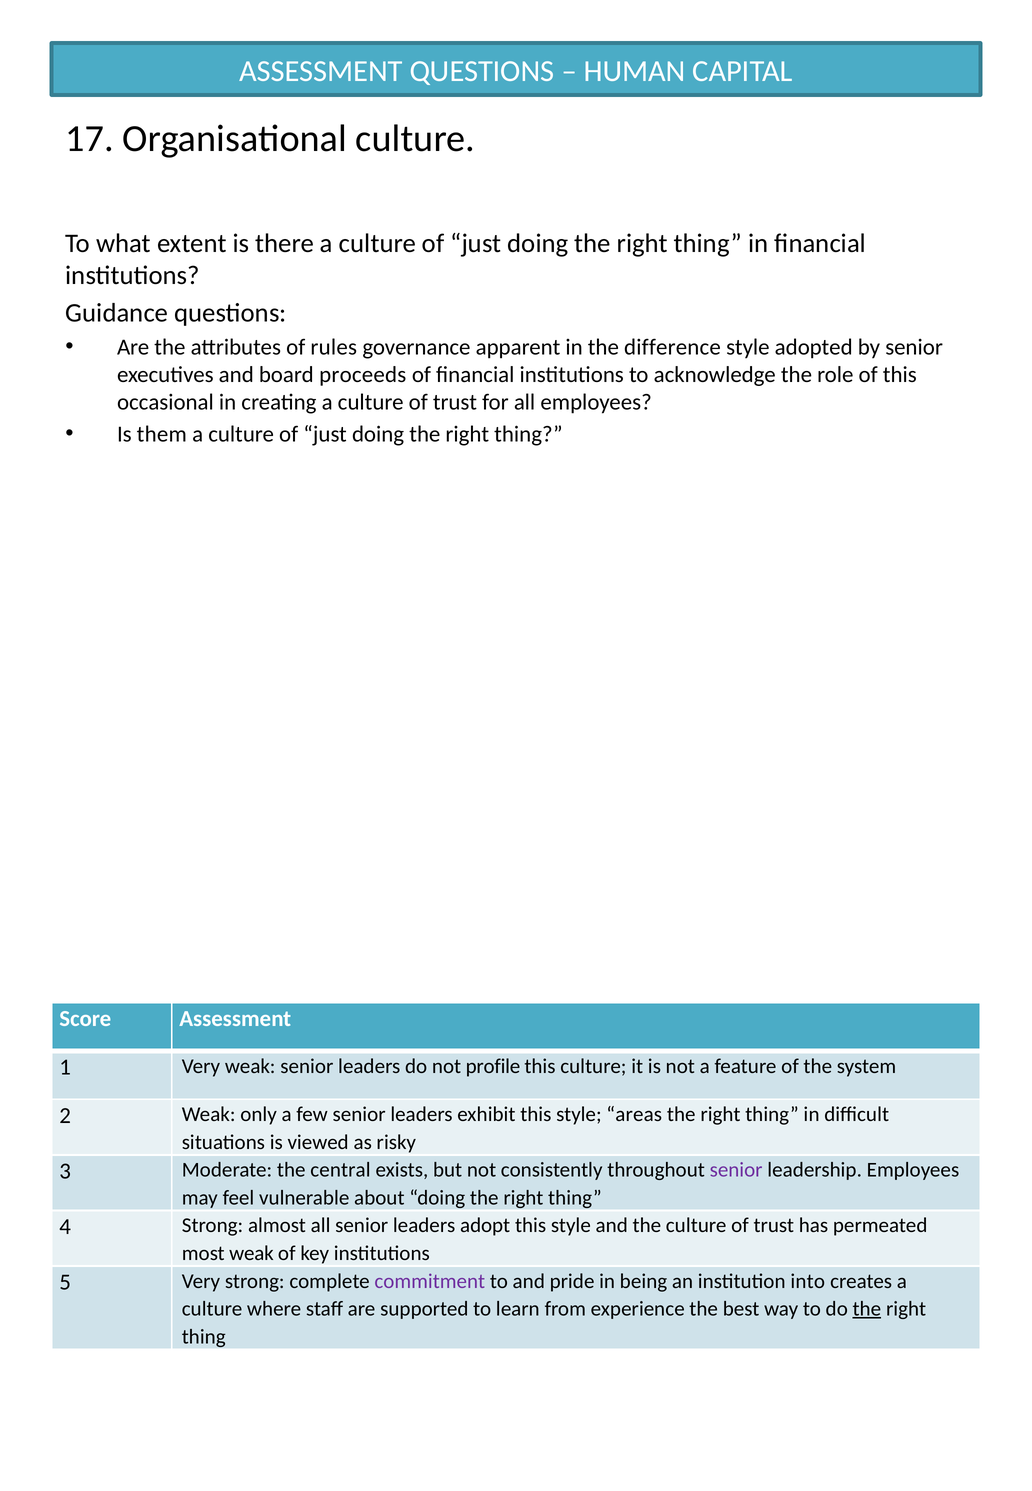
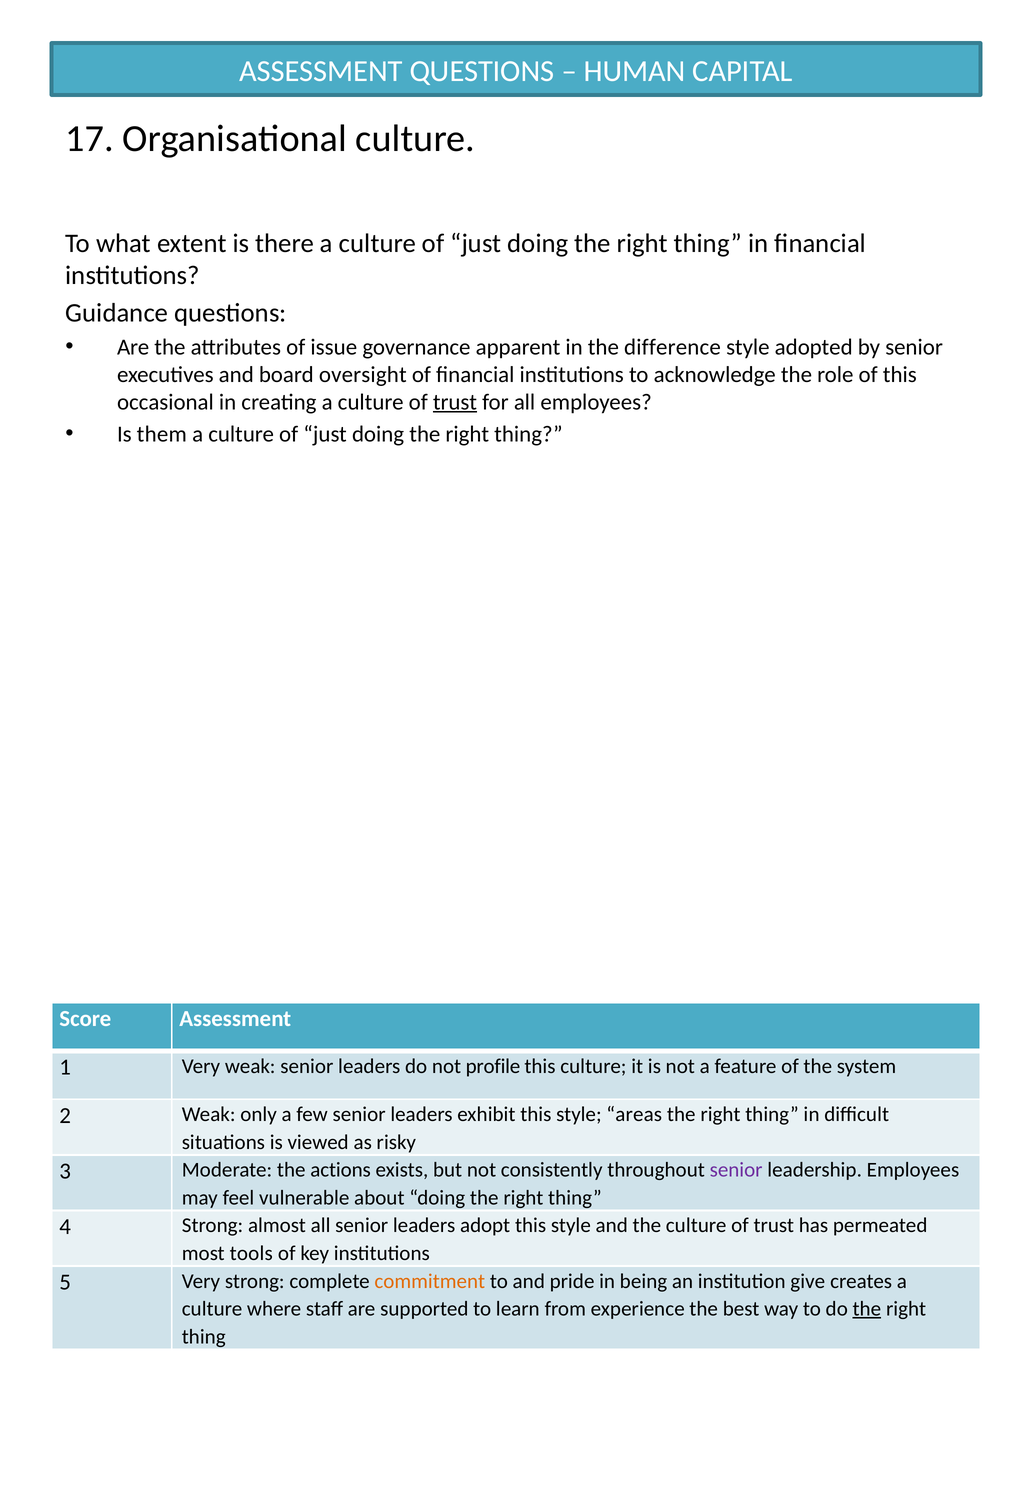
rules: rules -> issue (334, 347)
proceeds: proceeds -> oversight (363, 374)
trust underline: none -> present (455, 402)
central: central -> actions (341, 1170)
most weak: weak -> tools (251, 1253)
commitment colour: purple -> orange (430, 1281)
into: into -> give (808, 1281)
